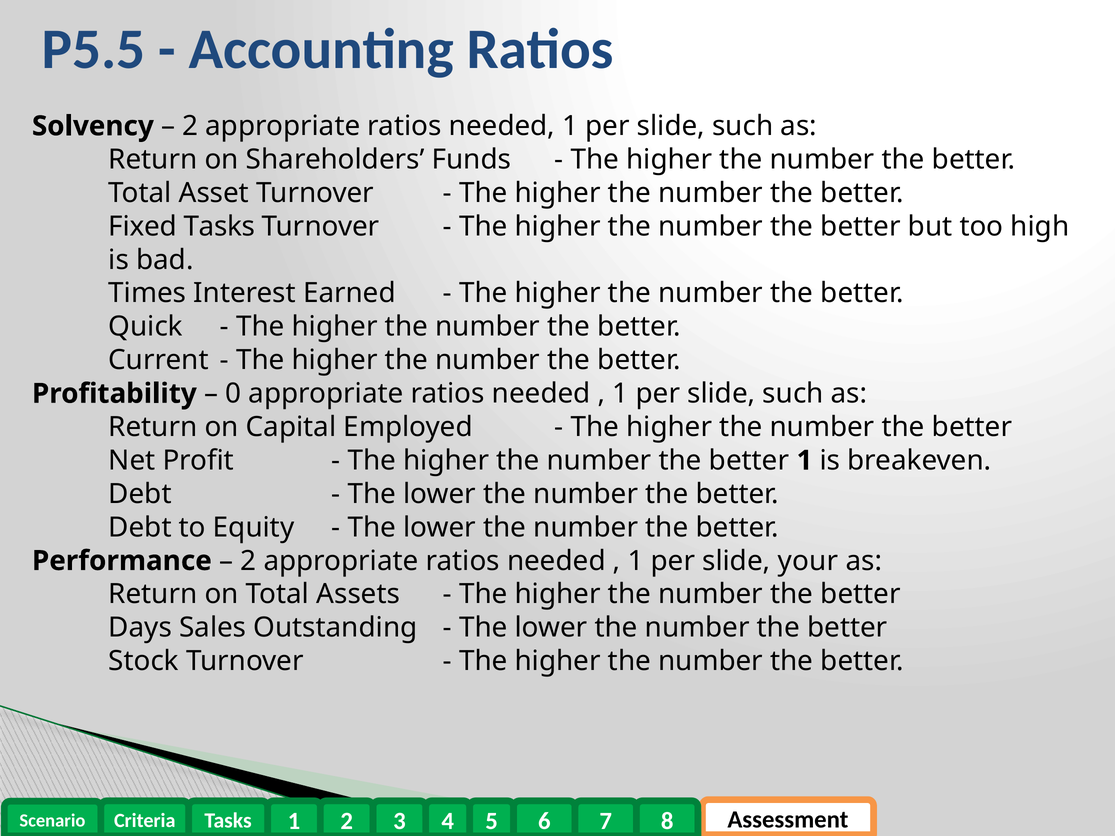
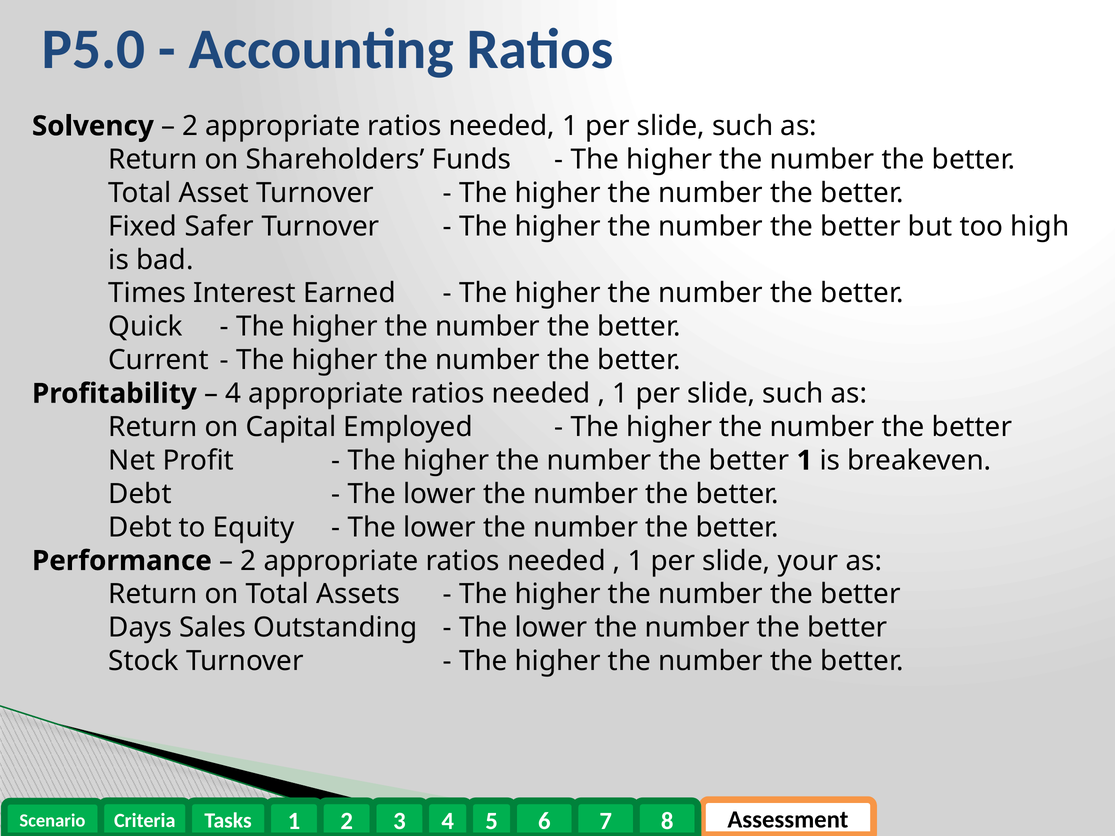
P5.5: P5.5 -> P5.0 (93, 49)
Fixed Tasks: Tasks -> Safer (219, 226)
0: 0 -> 4 (233, 394)
